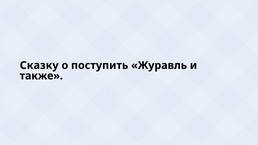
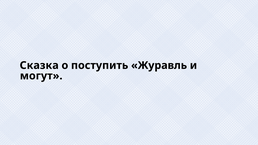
Сказку: Сказку -> Сказка (39, 65)
также: также -> могут (41, 76)
